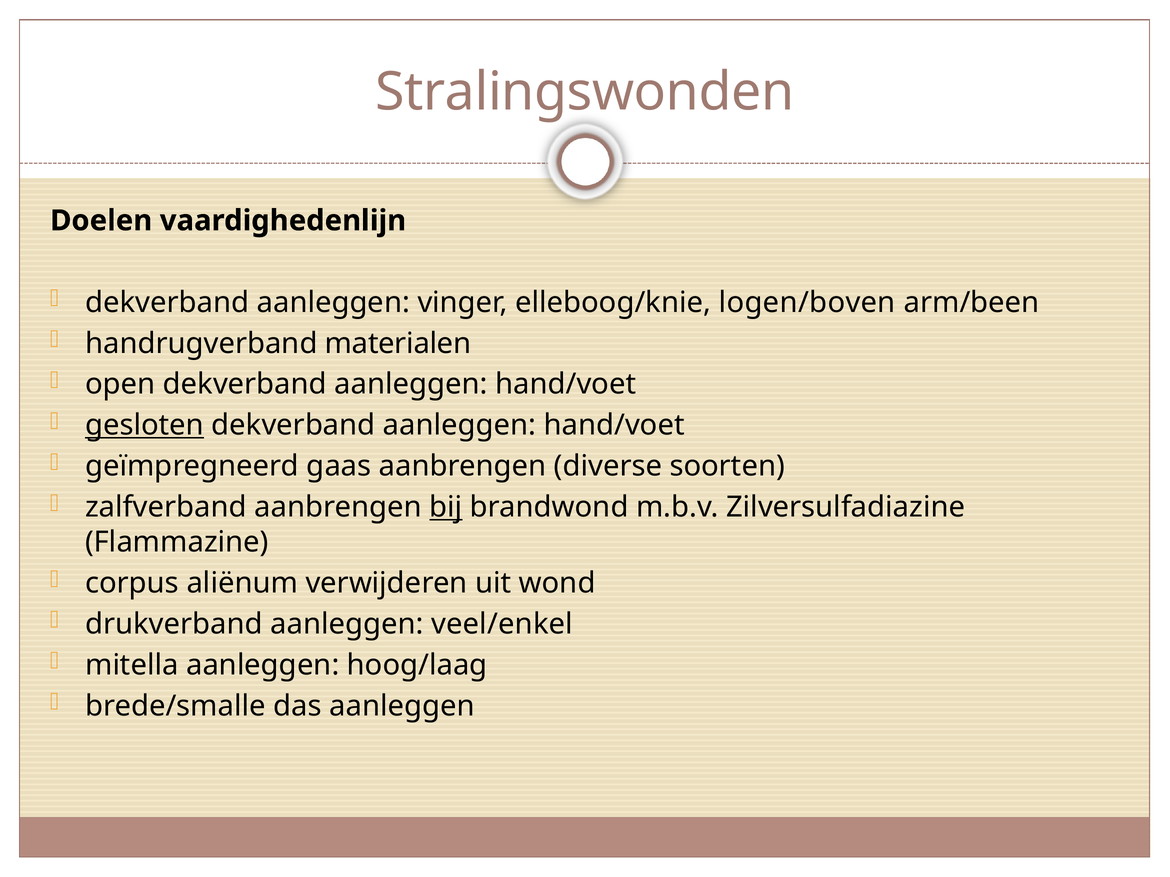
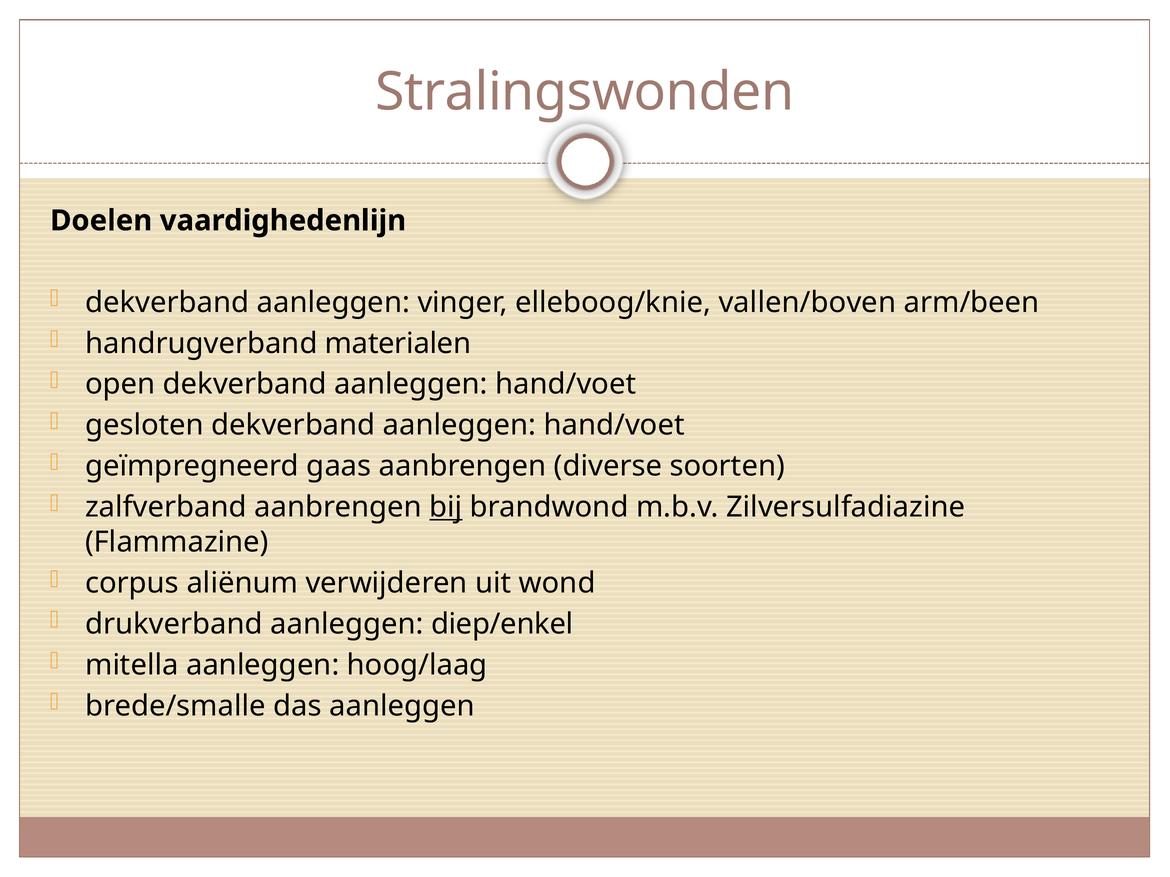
logen/boven: logen/boven -> vallen/boven (807, 303)
gesloten underline: present -> none (145, 426)
veel/enkel: veel/enkel -> diep/enkel (502, 624)
